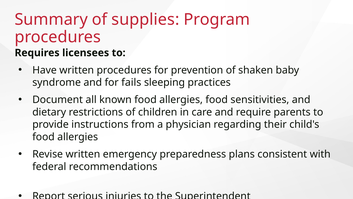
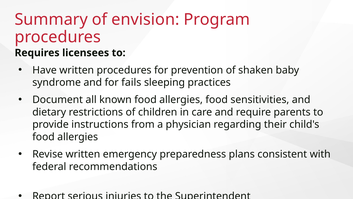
supplies: supplies -> envision (145, 19)
